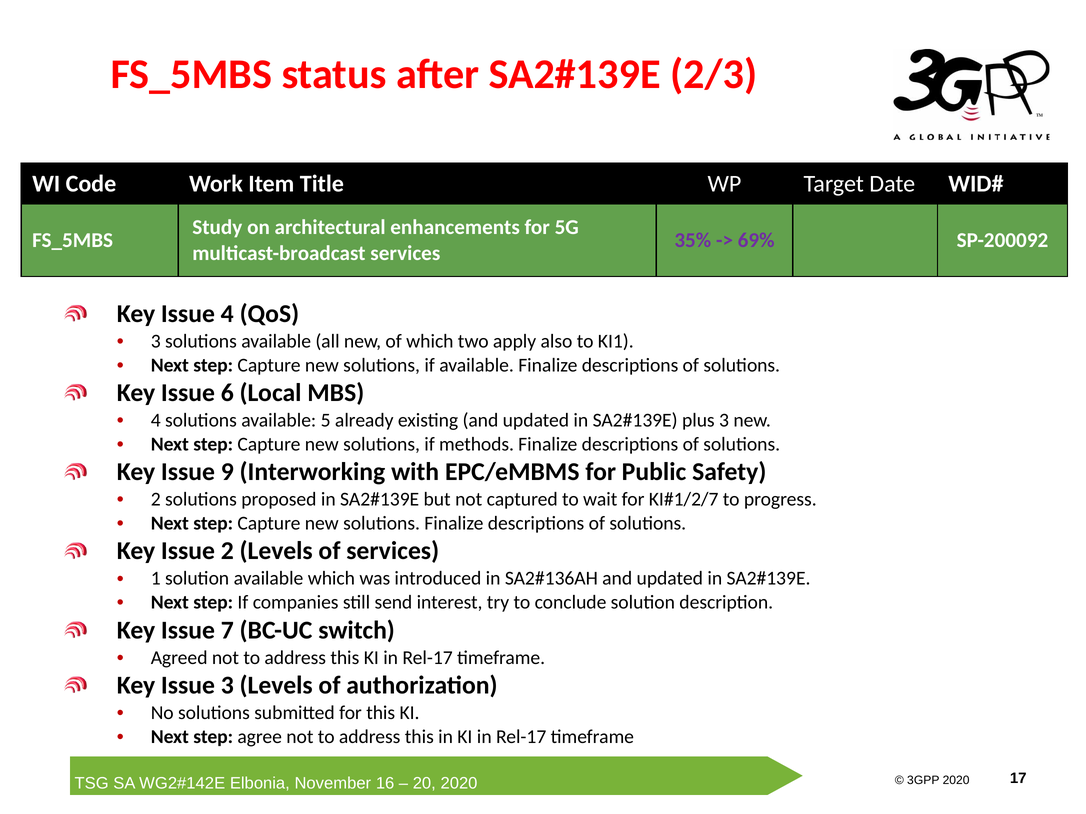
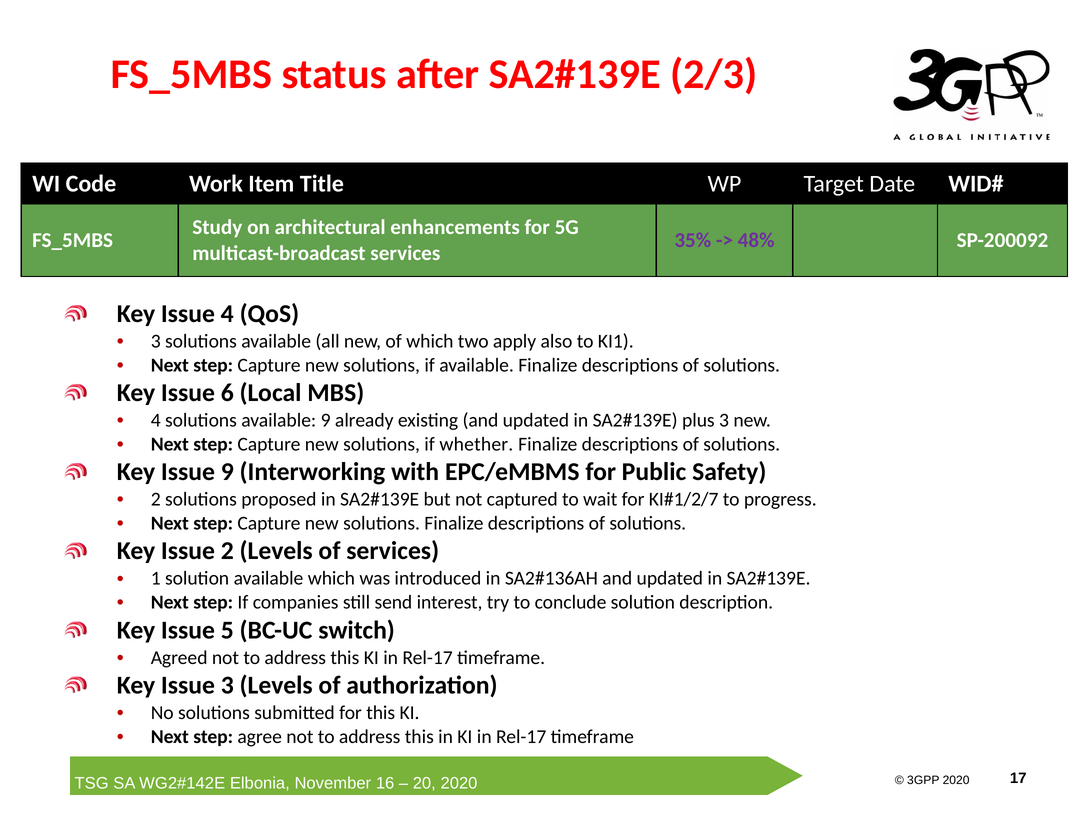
69%: 69% -> 48% (756, 241)
available 5: 5 -> 9 (326, 421)
methods: methods -> whether (476, 444)
7: 7 -> 5 (227, 630)
